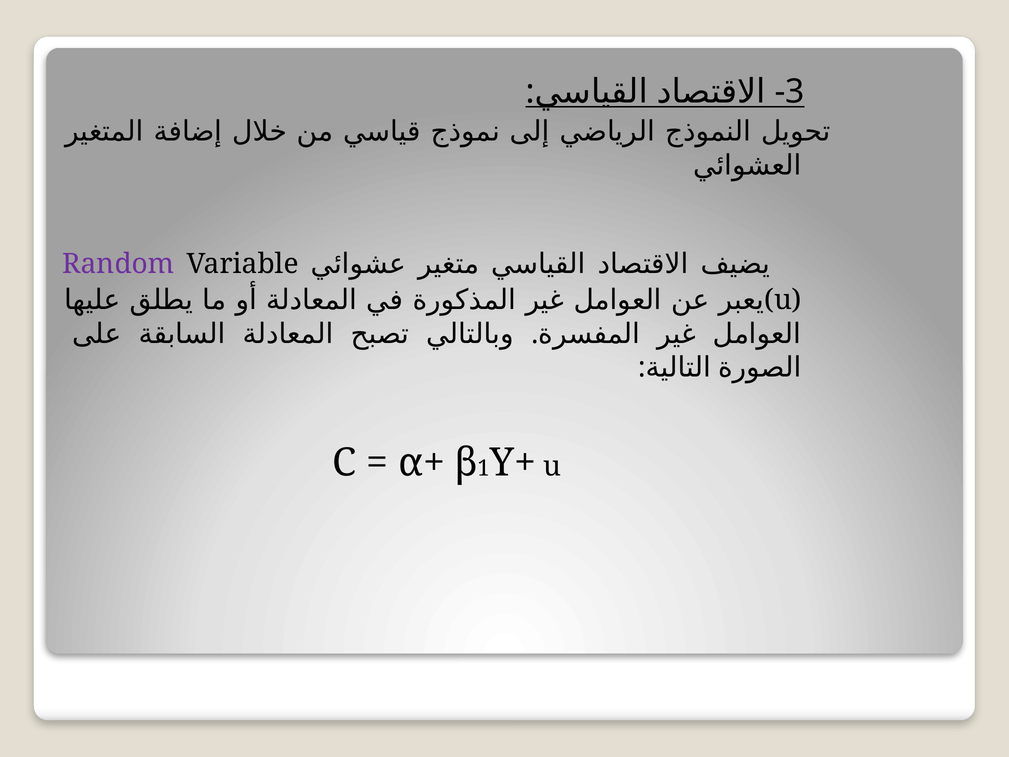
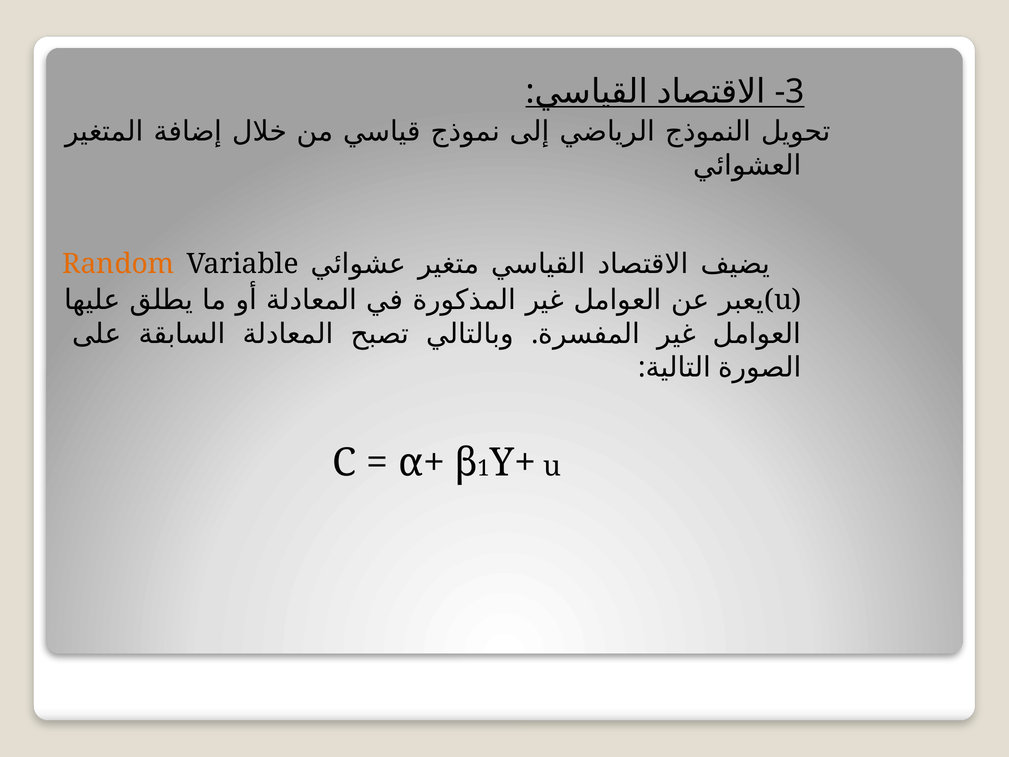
Random colour: purple -> orange (118, 264)
